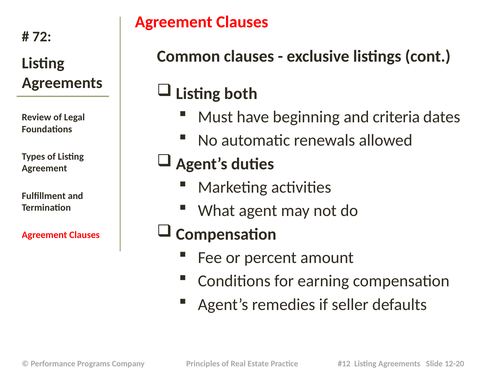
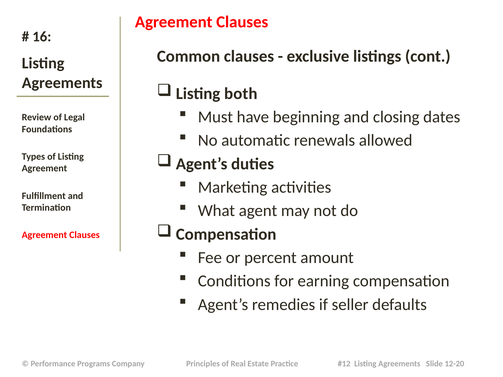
72: 72 -> 16 (42, 37)
criteria: criteria -> closing (396, 117)
